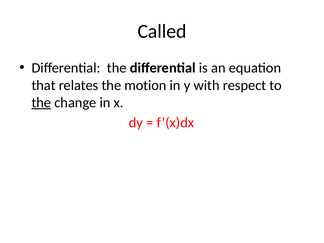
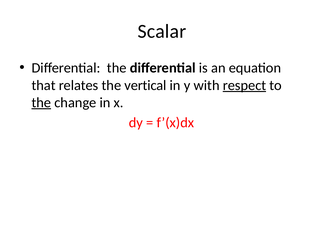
Called: Called -> Scalar (162, 31)
motion: motion -> vertical (145, 85)
respect underline: none -> present (244, 85)
